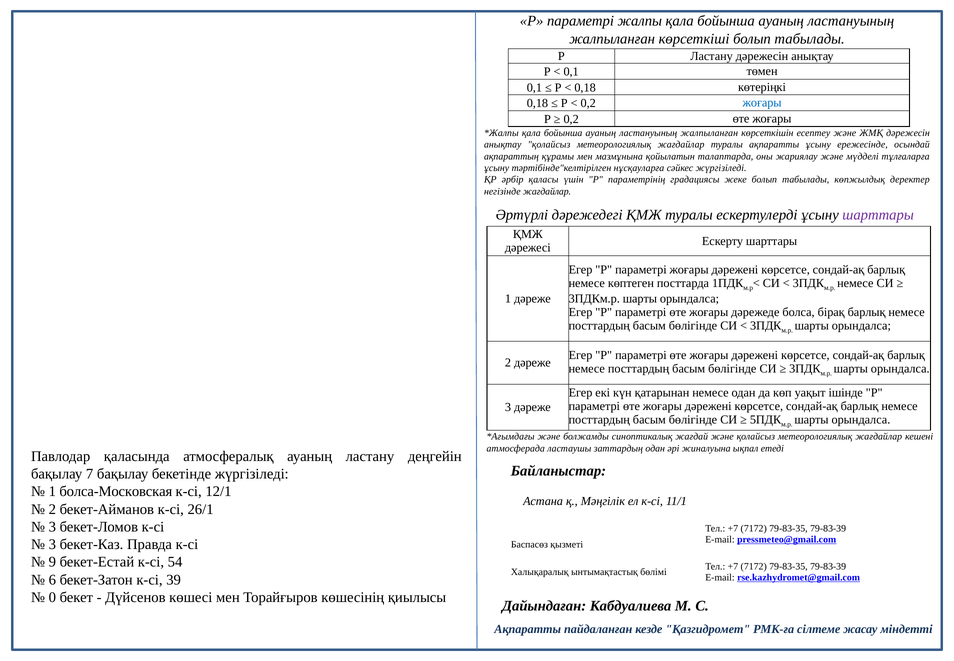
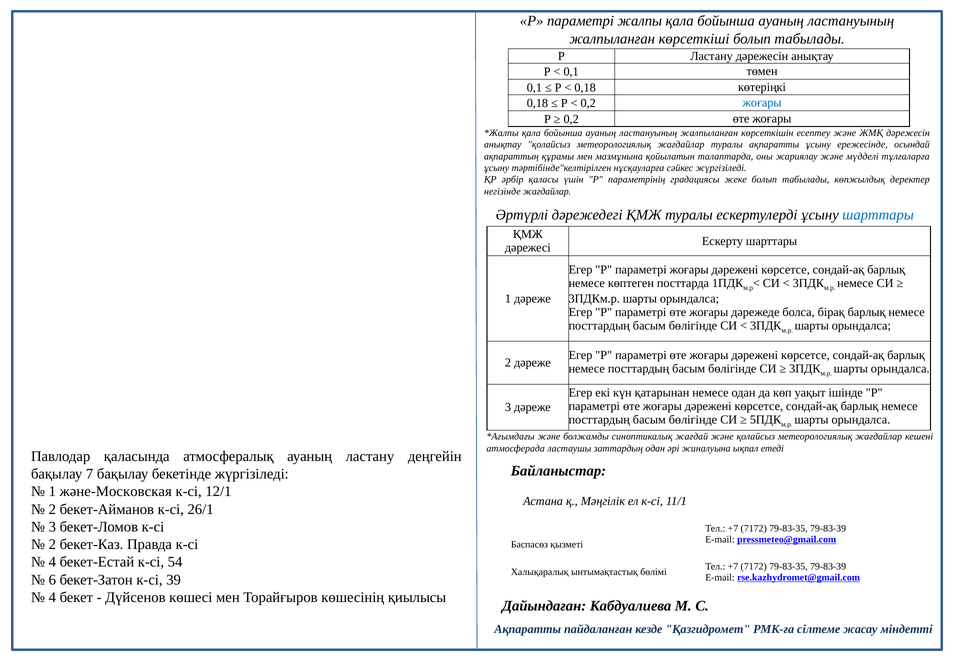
шарттары colour: purple -> blue (878, 215)
болса-Московская: болса-Московская -> және-Московская (116, 491)
3: 3 -> 2 (52, 544)
9: 9 -> 4 (52, 562)
0: 0 -> 4 (52, 597)
